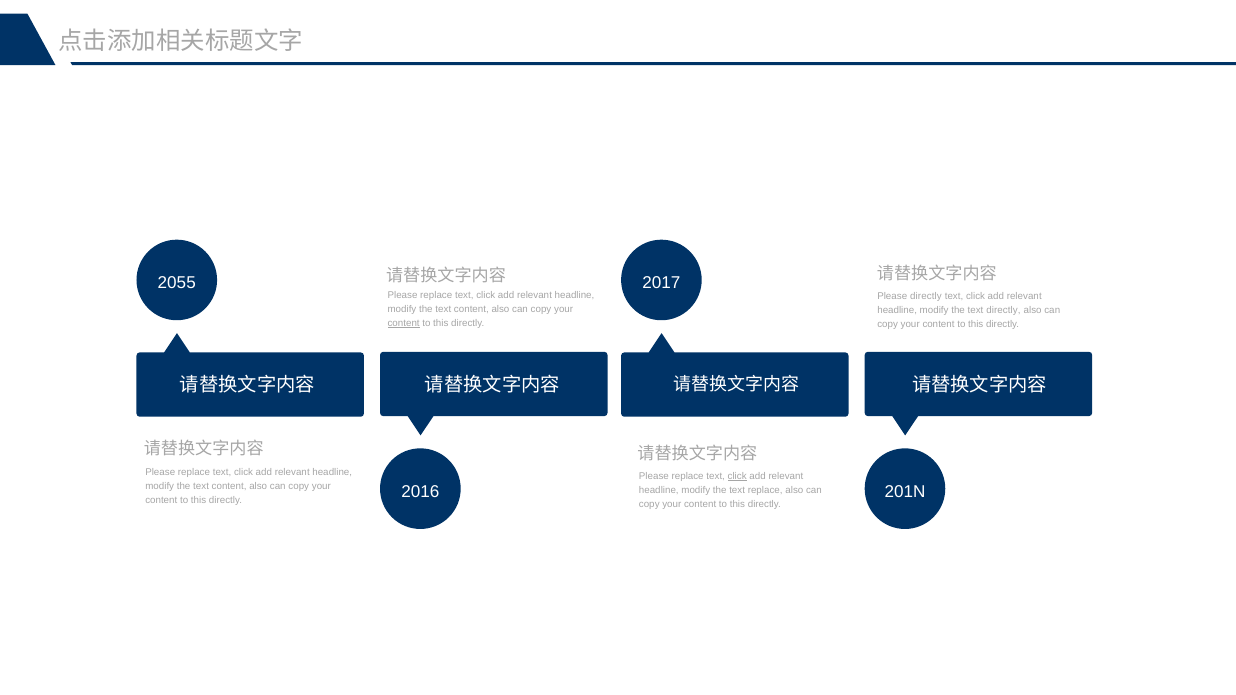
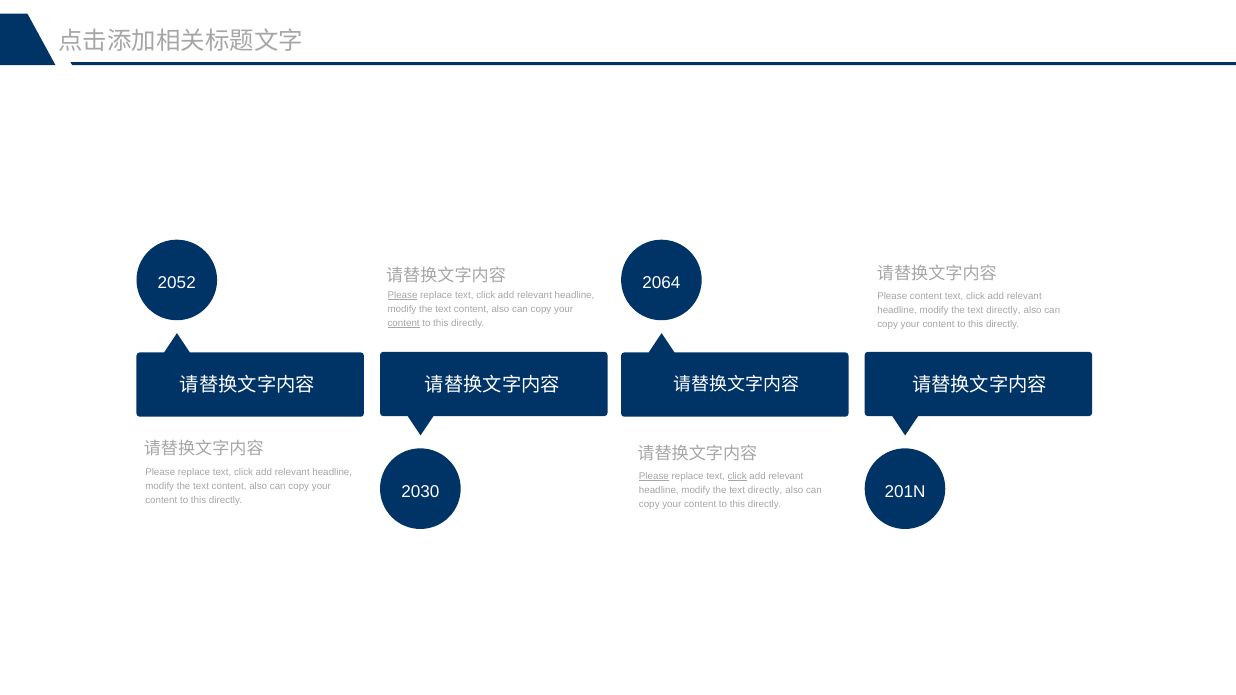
2055: 2055 -> 2052 (177, 283)
2017: 2017 -> 2064 (661, 283)
Please underline: none -> present (403, 295)
Please directly: directly -> content (926, 297)
Please underline: none -> present (654, 476)
2016: 2016 -> 2030 (420, 492)
replace: replace -> directly (765, 490)
